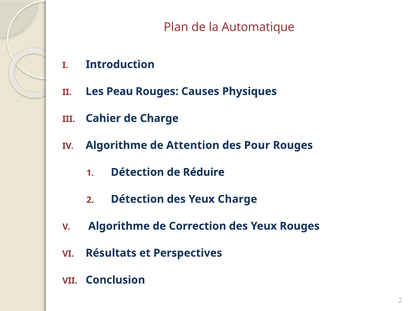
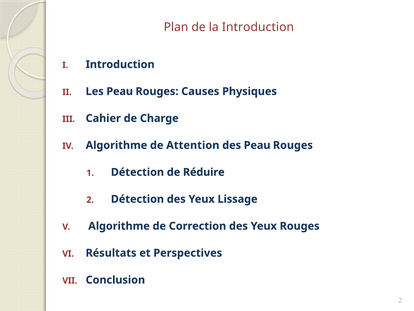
la Automatique: Automatique -> Introduction (258, 27)
des Pour: Pour -> Peau (257, 145)
Yeux Charge: Charge -> Lissage (238, 199)
